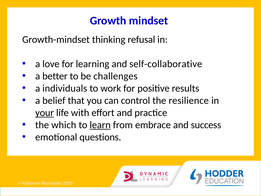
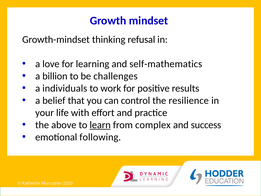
self-collaborative: self-collaborative -> self-mathematics (166, 64)
better: better -> billion (55, 76)
your underline: present -> none (45, 113)
which: which -> above (64, 125)
embrace: embrace -> complex (153, 125)
questions: questions -> following (100, 137)
